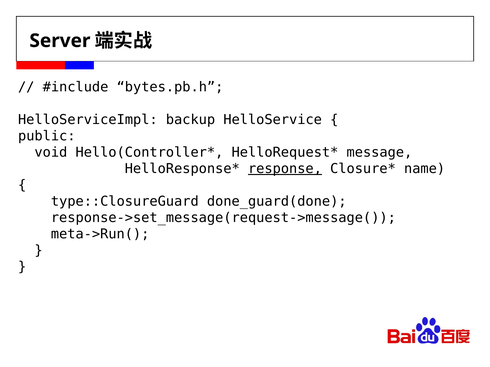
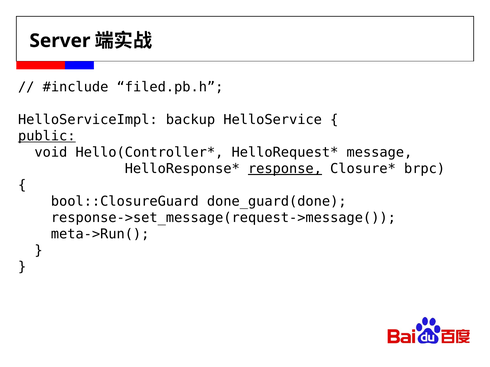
bytes.pb.h: bytes.pb.h -> filed.pb.h (170, 87)
public underline: none -> present (47, 136)
name: name -> brpc (425, 169)
type::ClosureGuard: type::ClosureGuard -> bool::ClosureGuard (125, 202)
